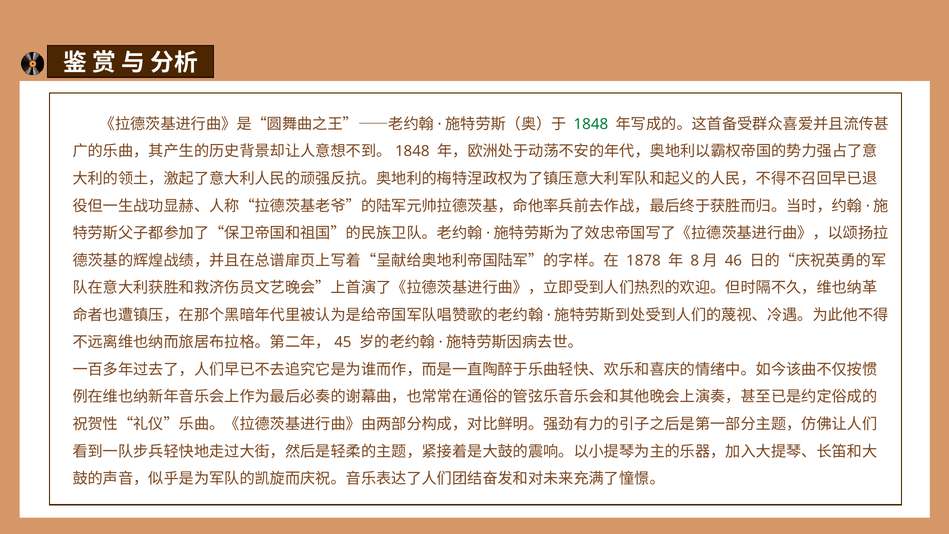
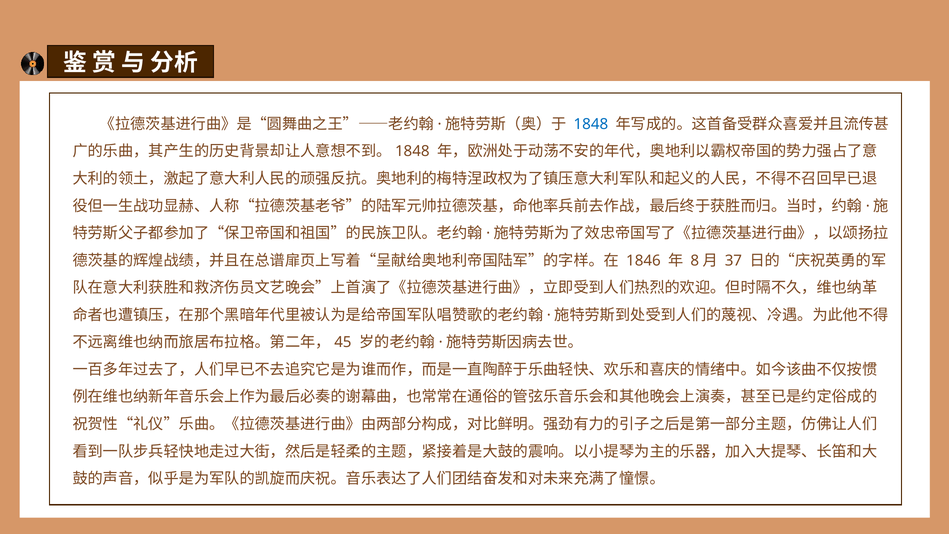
1848 colour: green -> blue (591, 124)
1878: 1878 -> 1846 (643, 260)
46: 46 -> 37 (733, 260)
